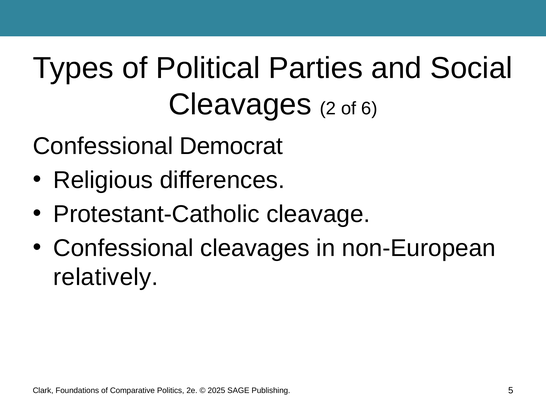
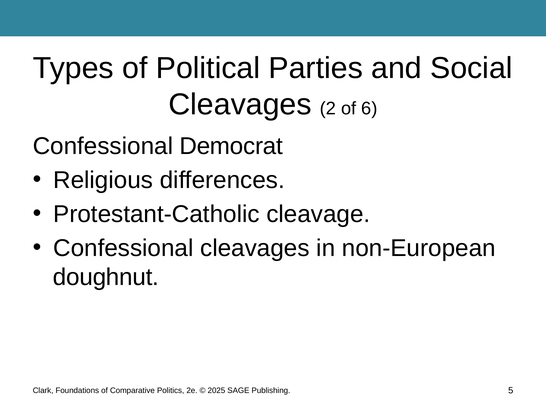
relatively: relatively -> doughnut (106, 277)
